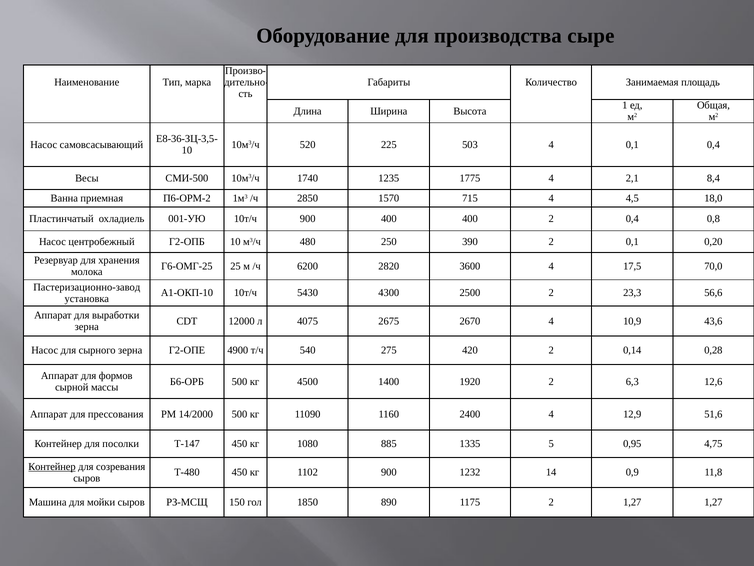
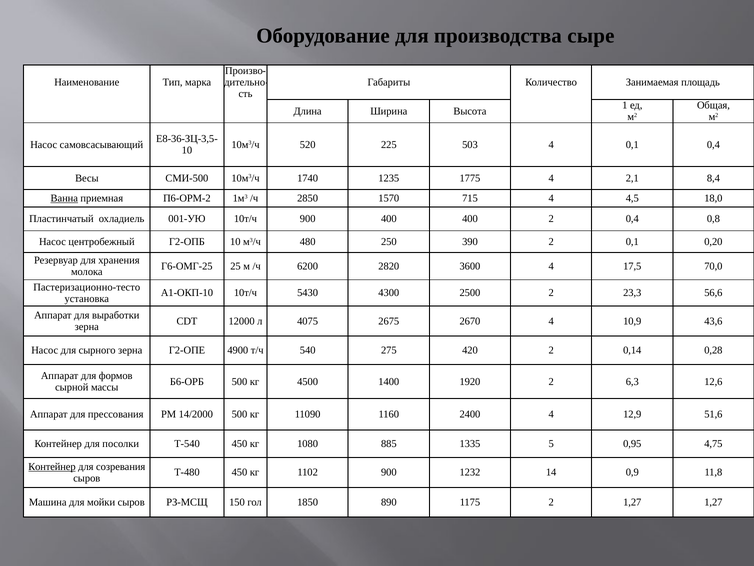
Ванна underline: none -> present (64, 198)
Пастеризационно-завод: Пастеризационно-завод -> Пастеризационно-тесто (87, 287)
Т-147: Т-147 -> Т-540 (187, 444)
